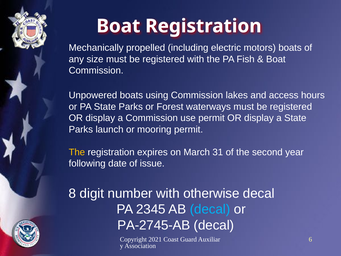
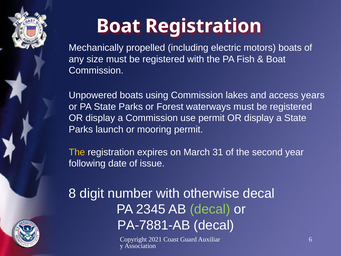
hours: hours -> years (313, 95)
decal colour: light blue -> light green (210, 209)
PA-2745-AB: PA-2745-AB -> PA-7881-AB (154, 225)
